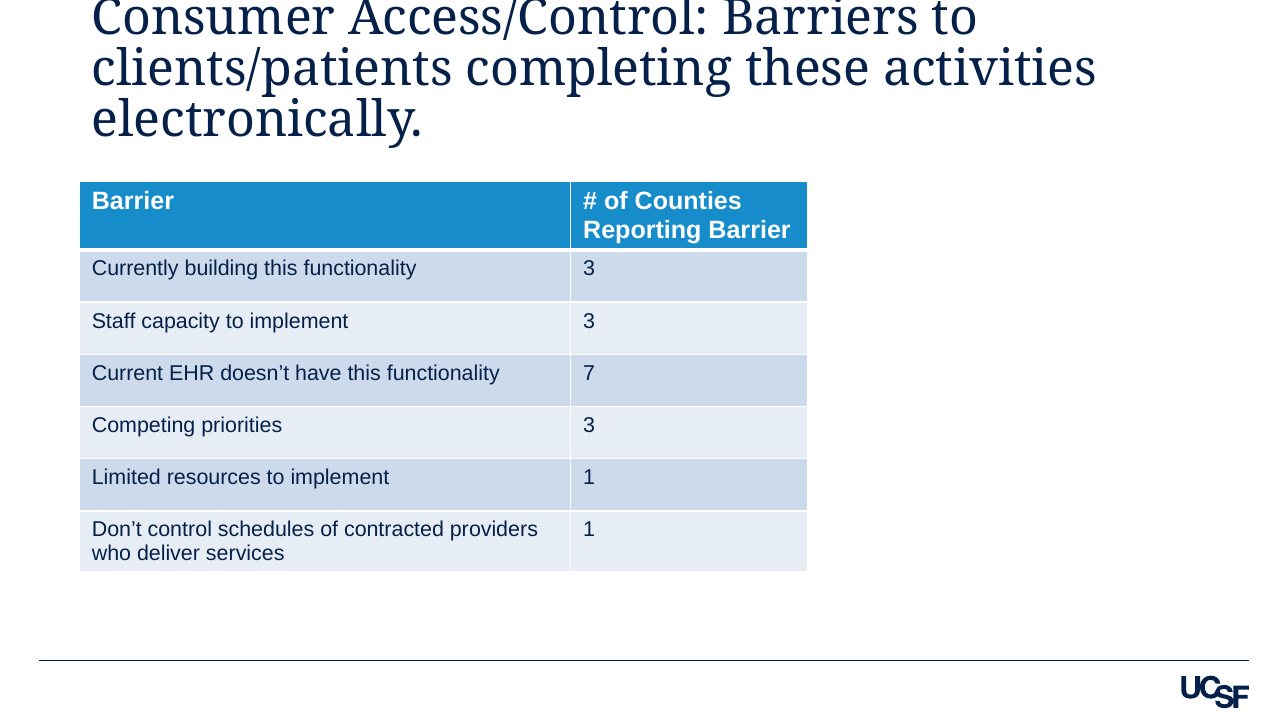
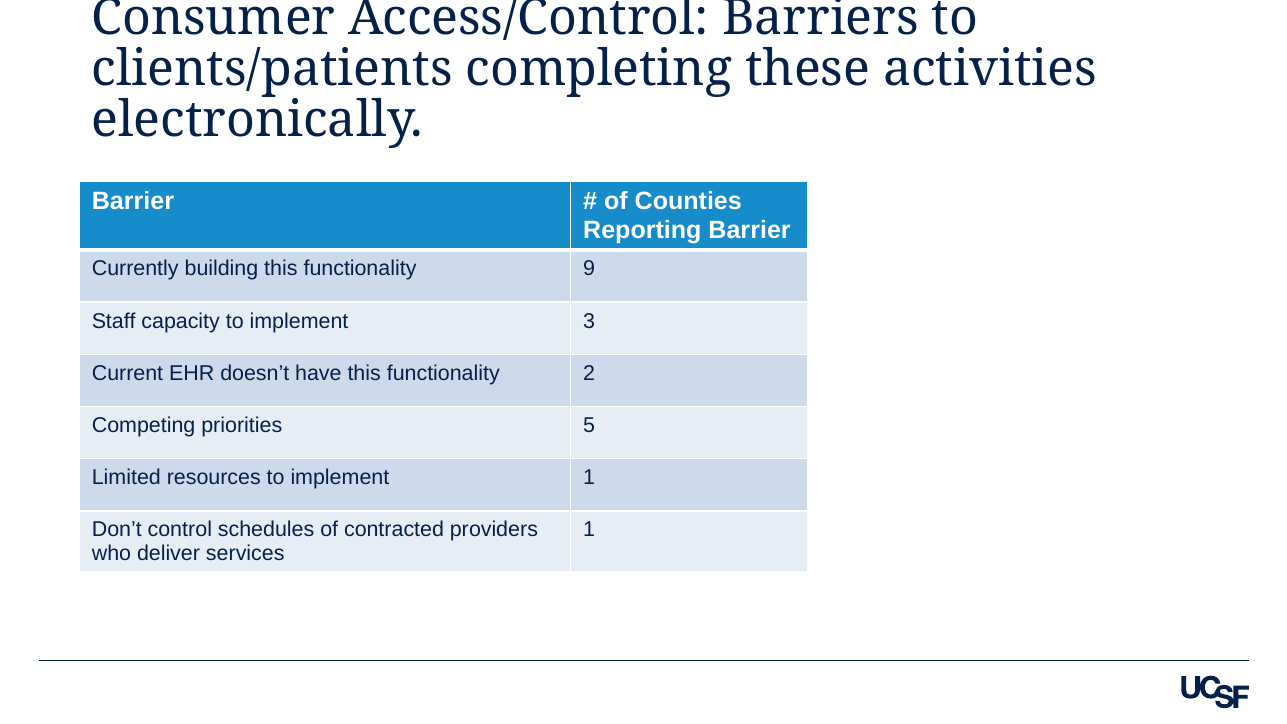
functionality 3: 3 -> 9 (589, 269)
7: 7 -> 2 (589, 373)
priorities 3: 3 -> 5 (589, 425)
